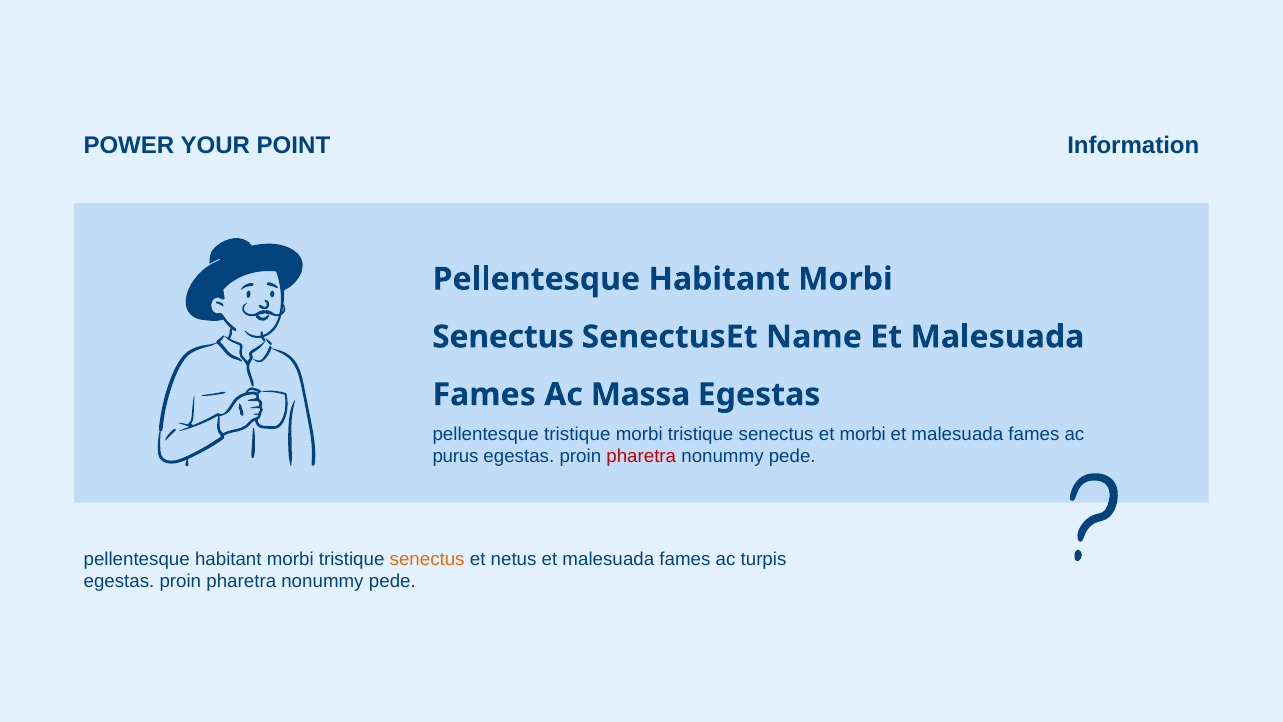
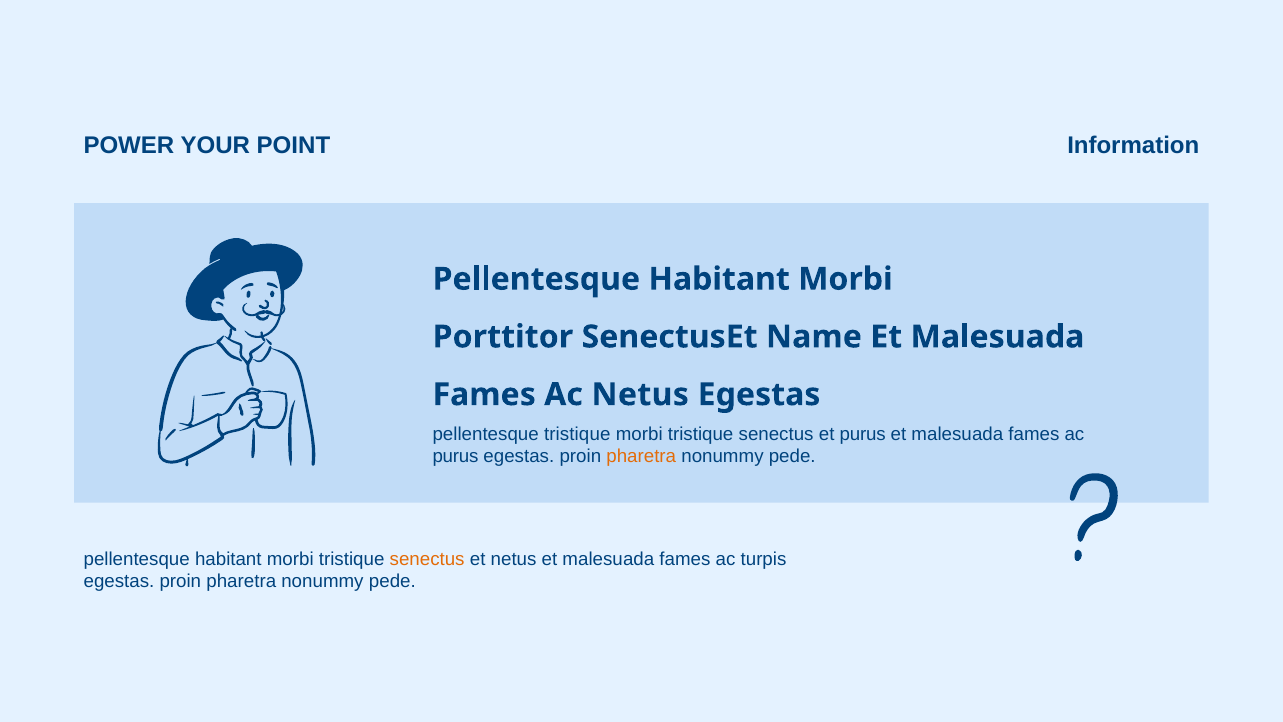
Senectus: Senectus -> Porttitor (503, 337)
Ac Massa: Massa -> Netus (640, 394)
et morbi: morbi -> purus (863, 434)
pharetra colour: red -> orange (641, 457)
